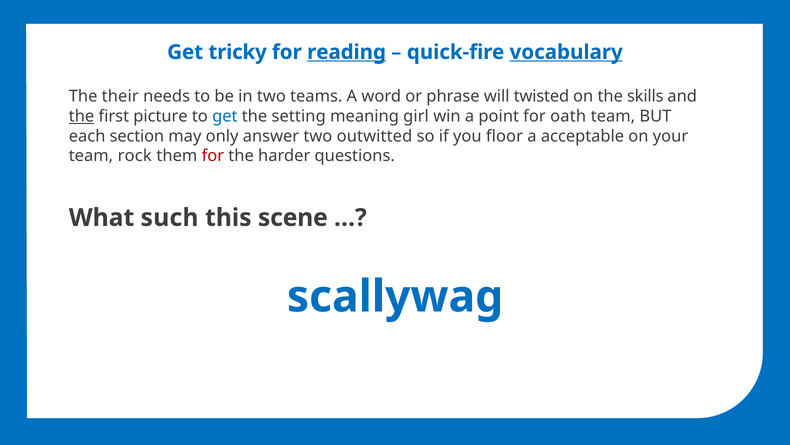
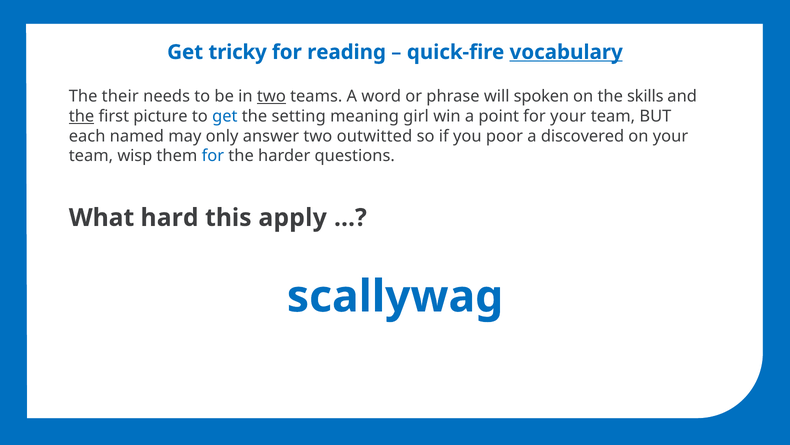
reading underline: present -> none (347, 52)
two underline: none -> present (271, 96)
twisted: twisted -> spoken (541, 96)
for oath: oath -> your (568, 116)
section: section -> named (137, 136)
floor: floor -> poor (504, 136)
acceptable: acceptable -> discovered (583, 136)
rock: rock -> wisp (135, 156)
for colour: red -> blue (213, 156)
such: such -> hard (170, 217)
scene: scene -> apply (293, 217)
